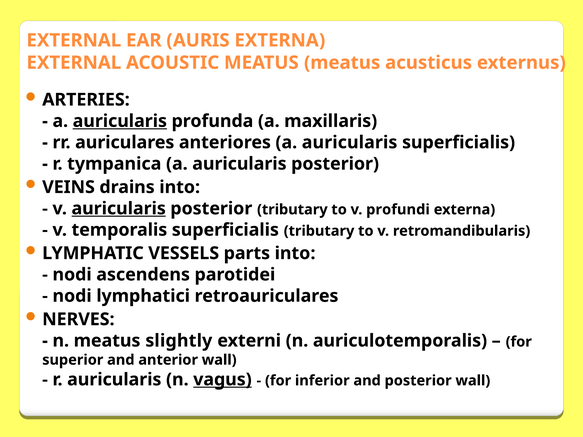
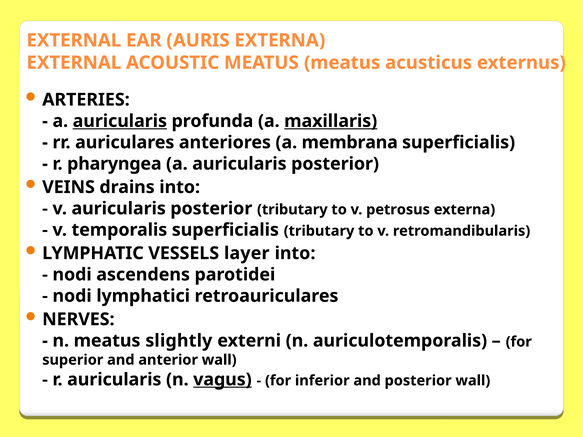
maxillaris underline: none -> present (331, 121)
anteriores a auricularis: auricularis -> membrana (350, 142)
tympanica: tympanica -> pharyngea (114, 164)
auricularis underline: present -> none (119, 209)
profundi: profundi -> petrosus (398, 210)
parts: parts -> layer (247, 253)
